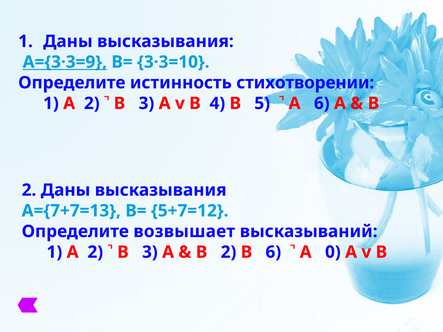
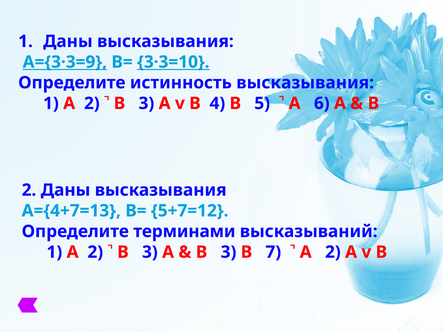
3·3=10 underline: none -> present (173, 62)
истинность стихотворении: стихотворении -> высказывания (305, 83)
А={7+7=13: А={7+7=13 -> А={4+7=13 (71, 211)
возвышает: возвышает -> терминами (184, 232)
2: 2 -> 3 (229, 252)
В 6: 6 -> 7 (273, 252)
2 А 0: 0 -> 2 (333, 252)
